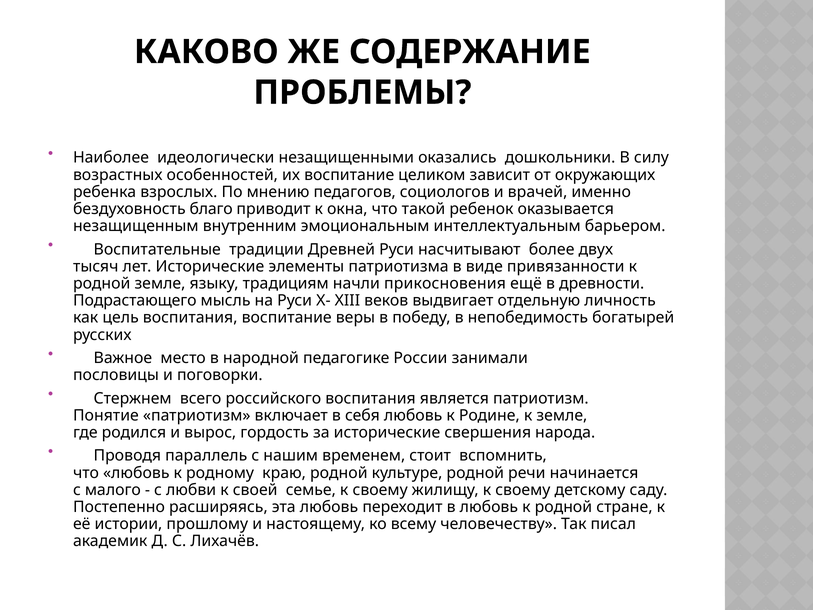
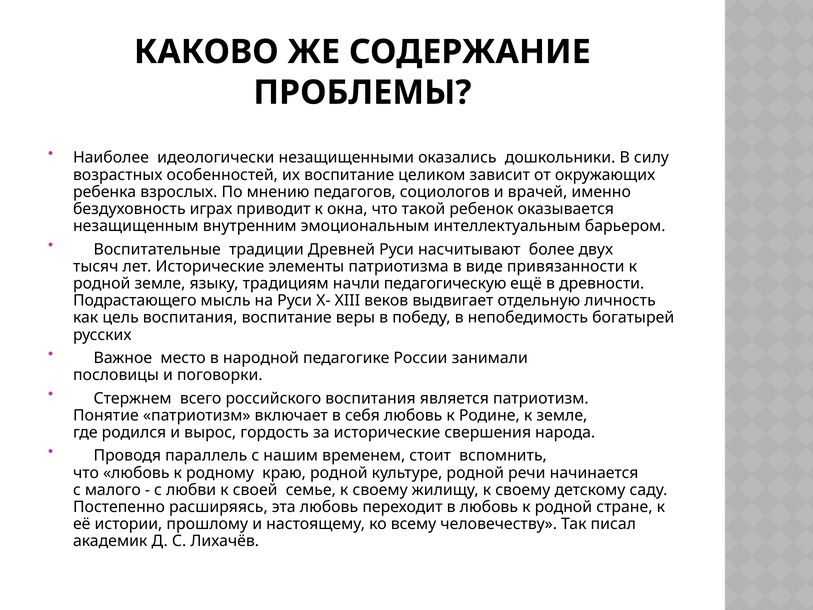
благо: благо -> играх (211, 209)
прикосновения: прикосновения -> педагогическую (445, 283)
